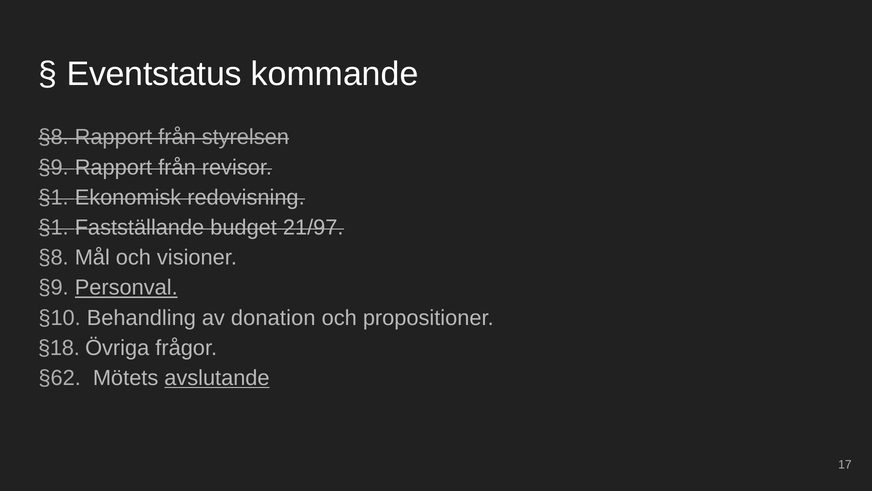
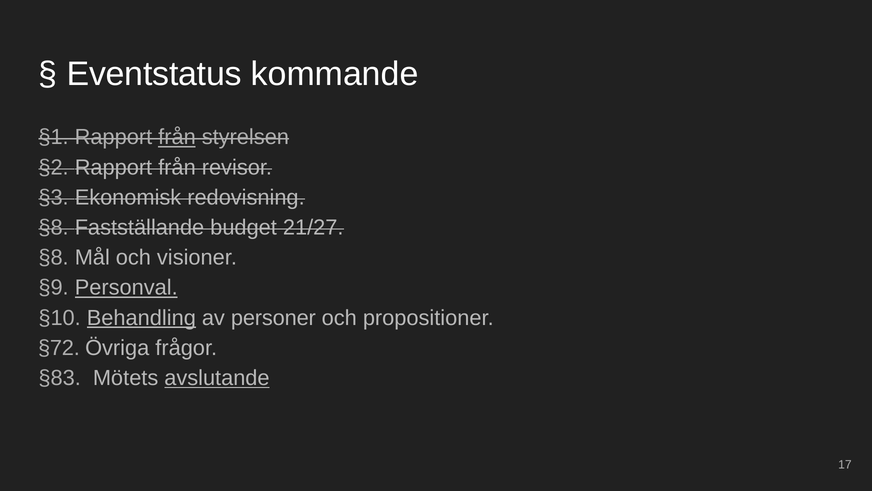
§8: §8 -> §1 (54, 137)
från underline: none -> present (177, 137)
§9: §9 -> §2 (54, 167)
§1: §1 -> §3 (54, 197)
§1: §1 -> §8 (54, 227)
21/97: 21/97 -> 21/27 (313, 227)
Behandling underline: none -> present (141, 318)
donation: donation -> personer (273, 318)
§18: §18 -> §72 (59, 348)
§62: §62 -> §83 (60, 378)
